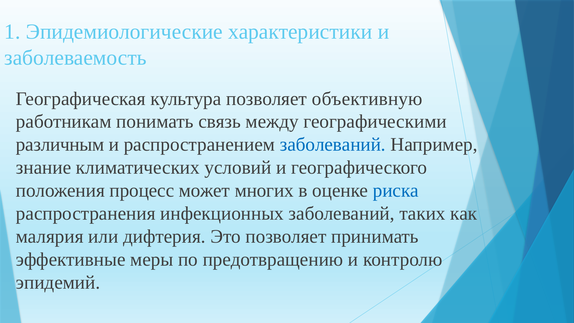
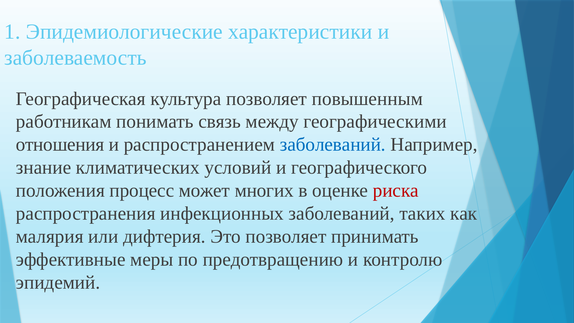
объективную: объективную -> повышенным (367, 99)
различным: различным -> отношения (60, 145)
риска colour: blue -> red (396, 191)
